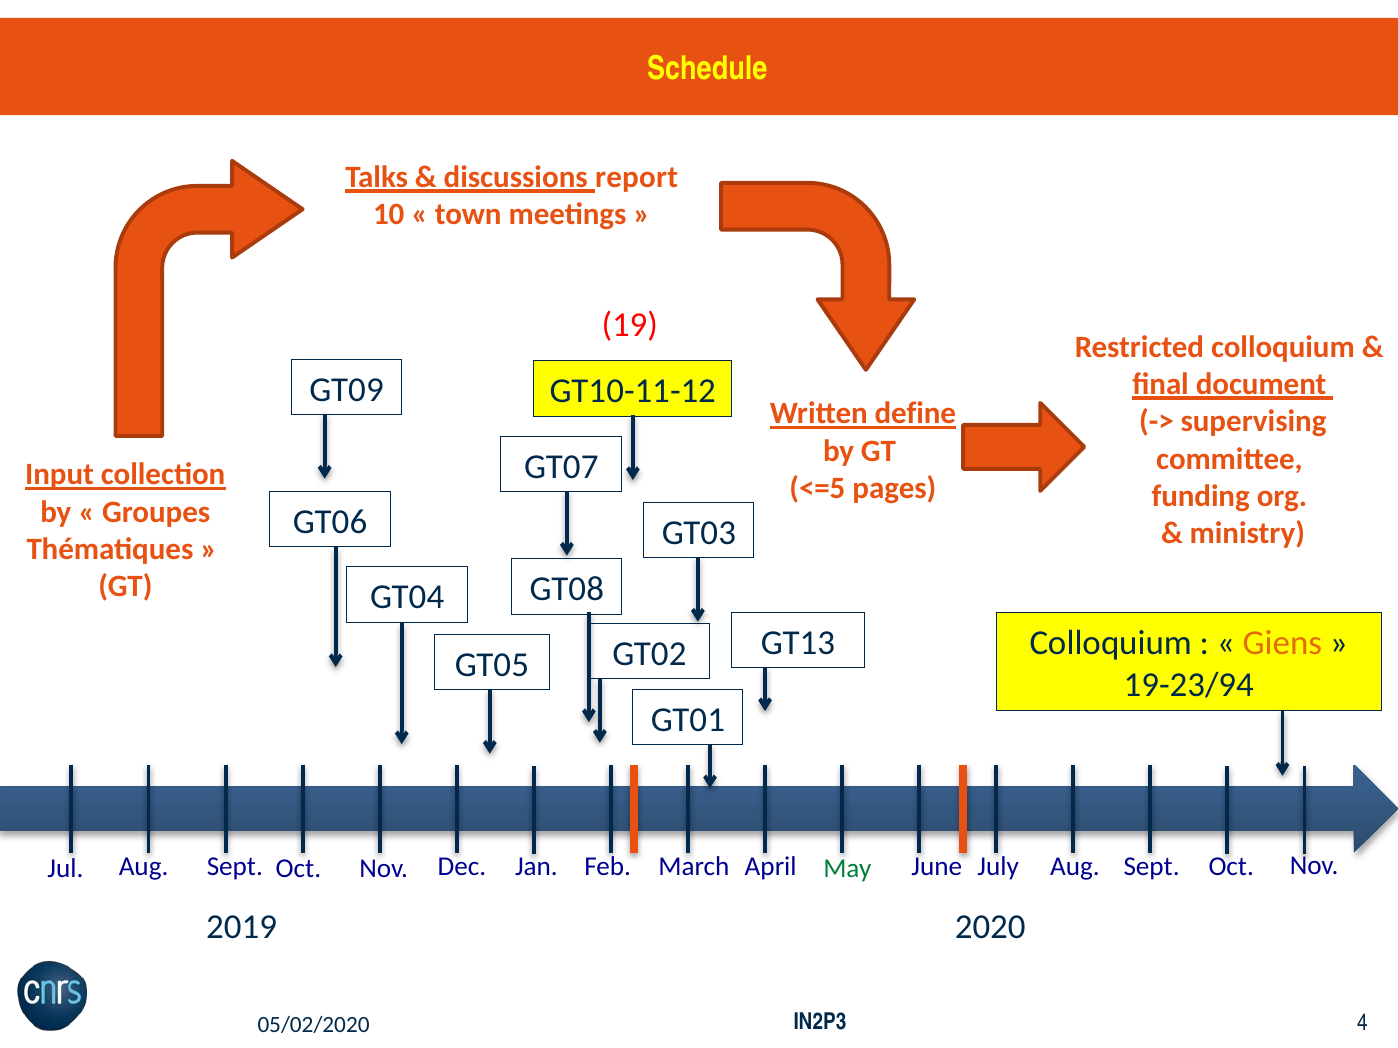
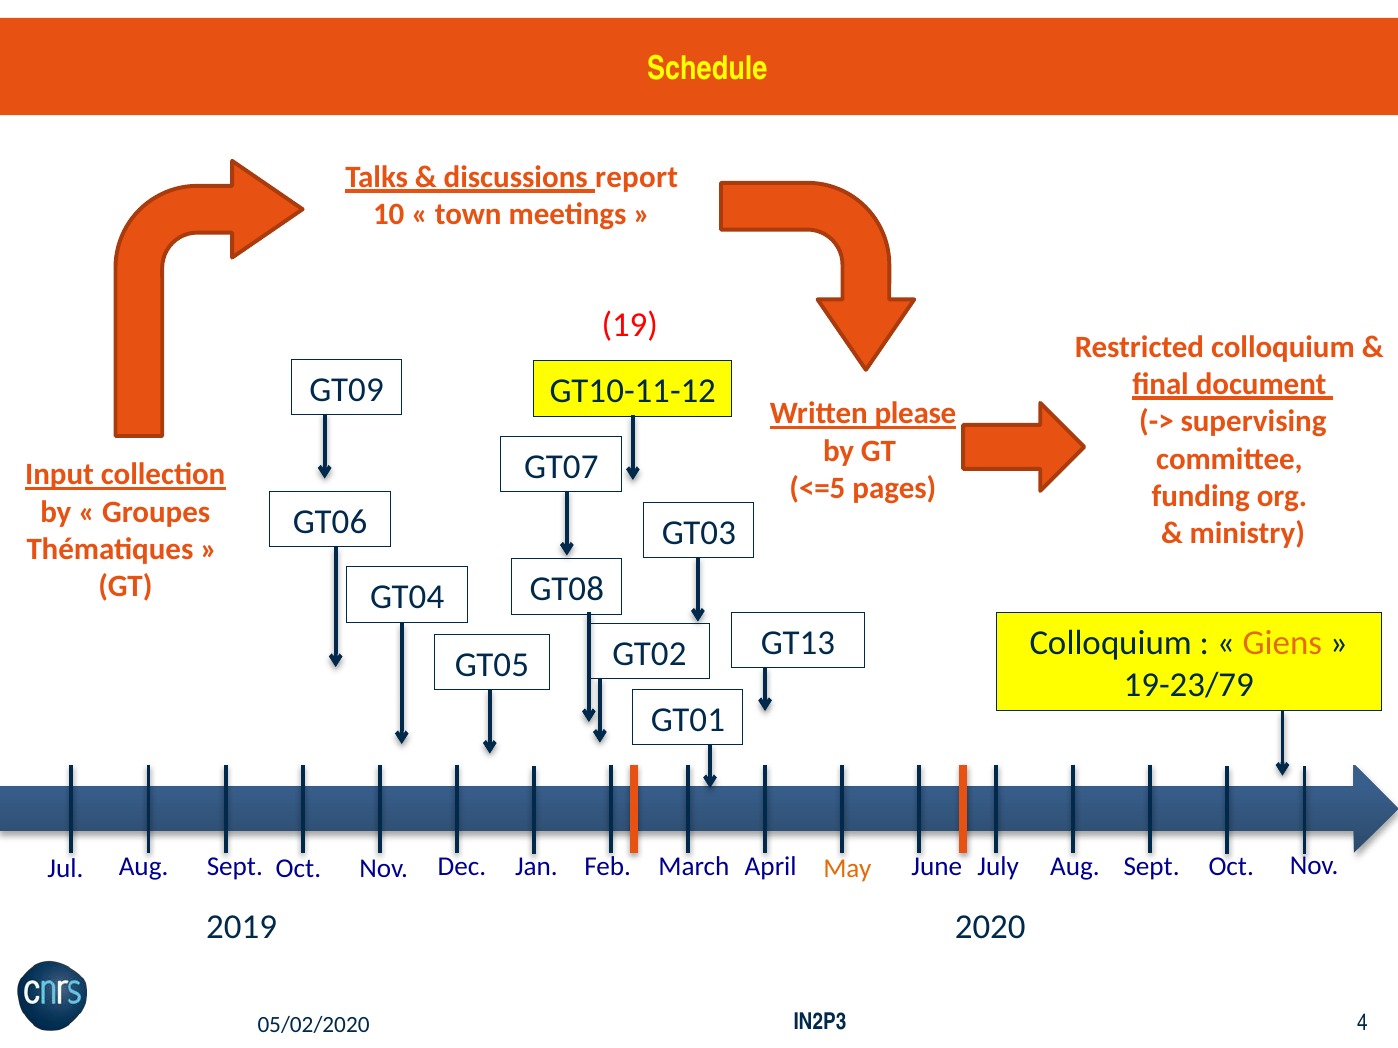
define: define -> please (915, 414)
19-23/94: 19-23/94 -> 19-23/79 (1189, 685)
May colour: green -> orange (847, 869)
